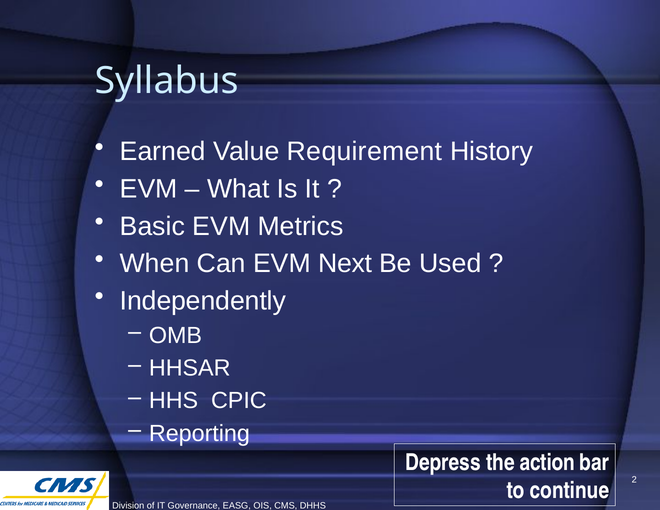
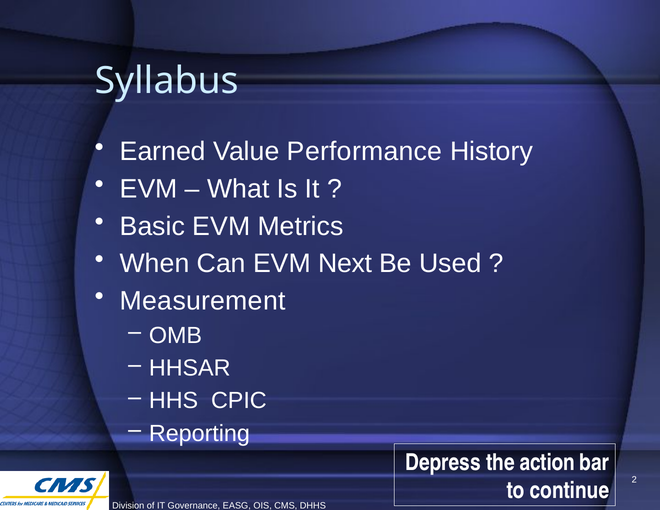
Requirement: Requirement -> Performance (365, 152)
Independently: Independently -> Measurement (203, 301)
